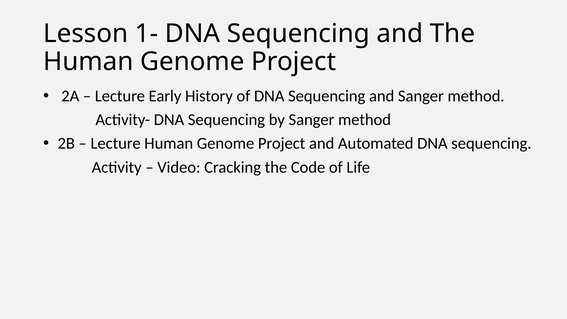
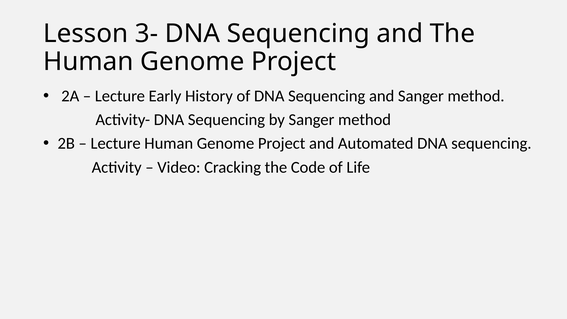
1-: 1- -> 3- (147, 34)
